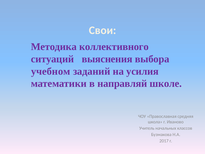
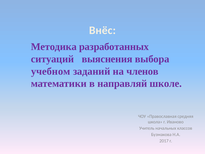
Свои: Свои -> Внёс (102, 30)
коллективного: коллективного -> разработанных (114, 47)
усилия: усилия -> членов (142, 71)
